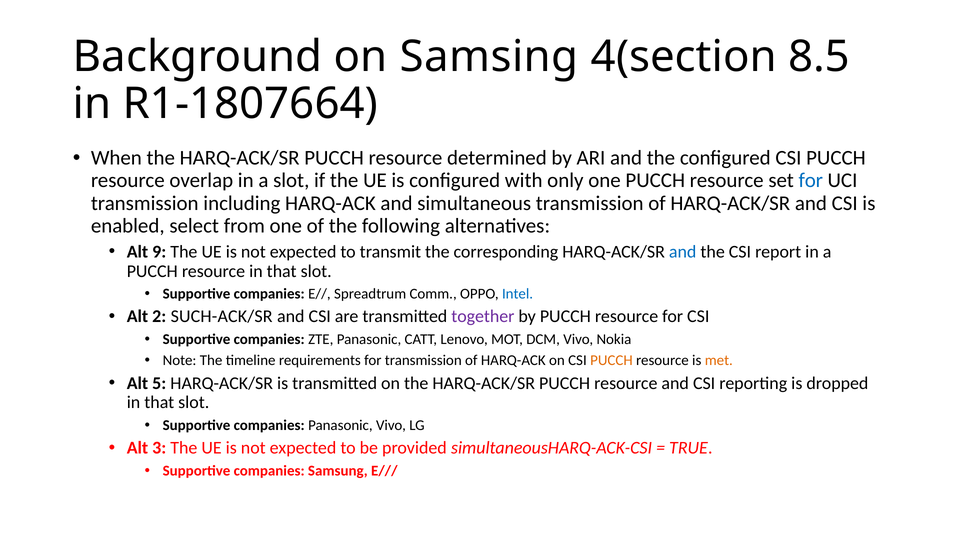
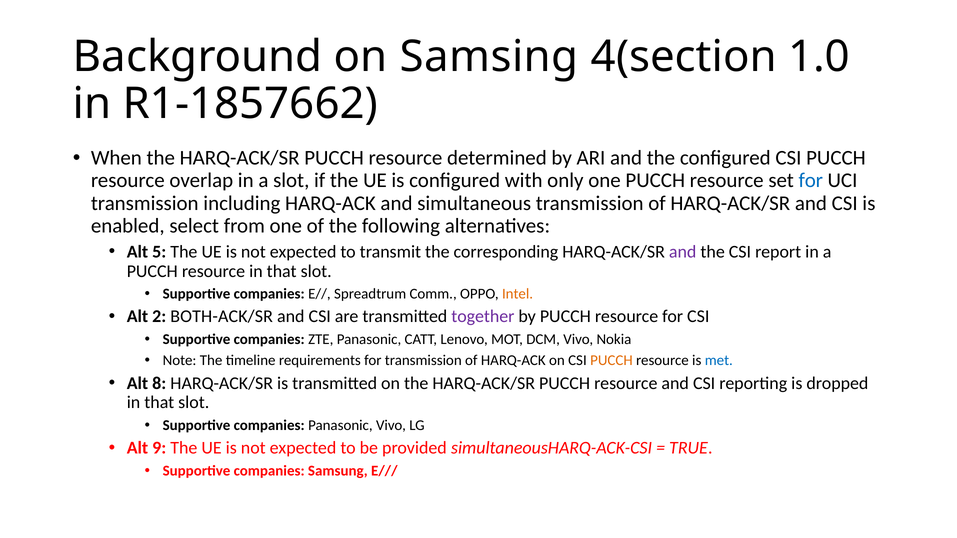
8.5: 8.5 -> 1.0 (819, 57)
R1-1807664: R1-1807664 -> R1-1857662 (250, 104)
9: 9 -> 5 (159, 252)
and colour: blue -> purple (683, 252)
Intel colour: blue -> orange (518, 294)
SUCH-ACK/SR: SUCH-ACK/SR -> BOTH-ACK/SR (222, 317)
met colour: orange -> blue (719, 361)
5: 5 -> 8 (159, 383)
3: 3 -> 9 (159, 448)
